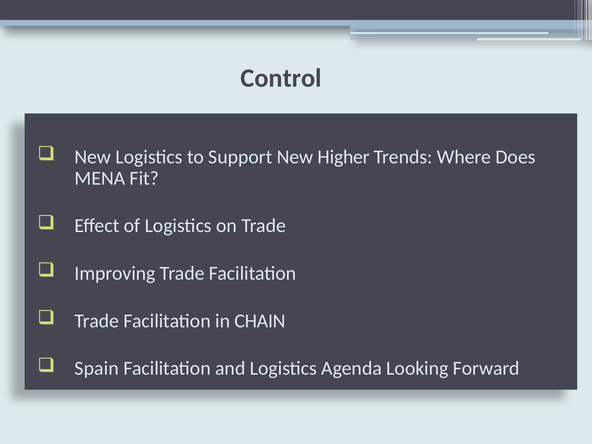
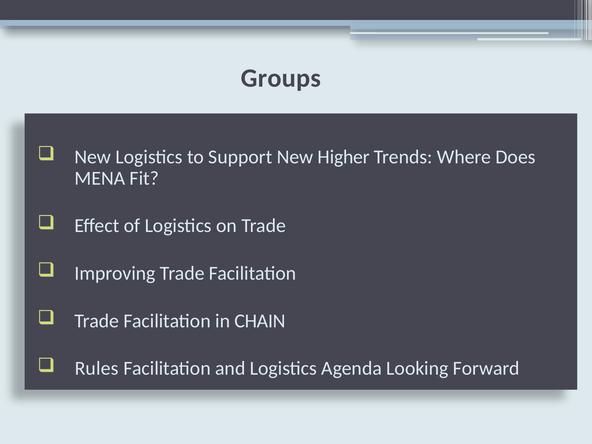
Control: Control -> Groups (281, 78)
Spain: Spain -> Rules (97, 368)
